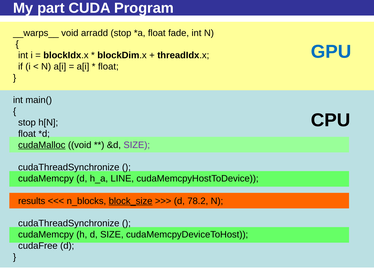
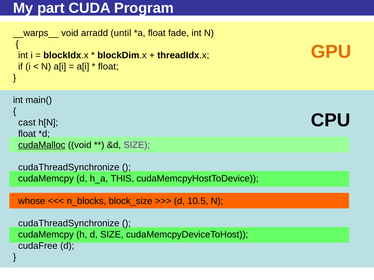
arradd stop: stop -> until (121, 33)
GPU colour: blue -> orange (331, 52)
stop: stop -> cast (27, 123)
LINE: LINE -> THIS (122, 179)
results: results -> whose (32, 201)
block_size underline: present -> none (131, 201)
78.2: 78.2 -> 10.5 (198, 201)
